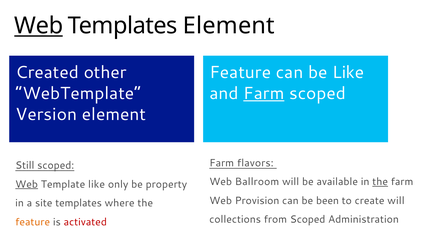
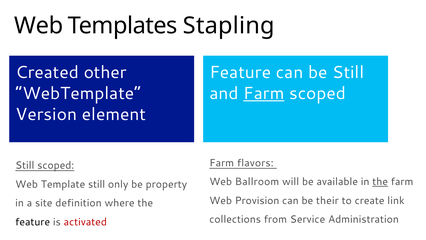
Web underline: present -> none (39, 26)
Templates Element: Element -> Stapling (229, 26)
be Like: Like -> Still (348, 72)
Web underline: present -> none (27, 184)
Template like: like -> still (97, 184)
been: been -> their (327, 200)
create will: will -> link (396, 200)
site templates: templates -> definition (78, 203)
from Scoped: Scoped -> Service (308, 219)
feature colour: orange -> black (33, 222)
